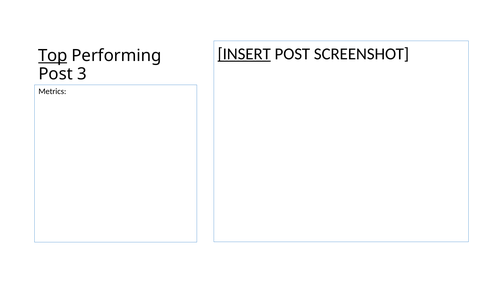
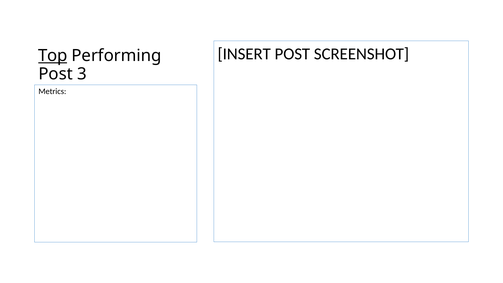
INSERT underline: present -> none (244, 54)
